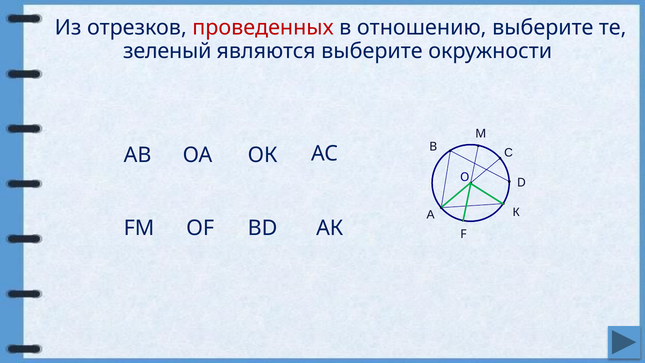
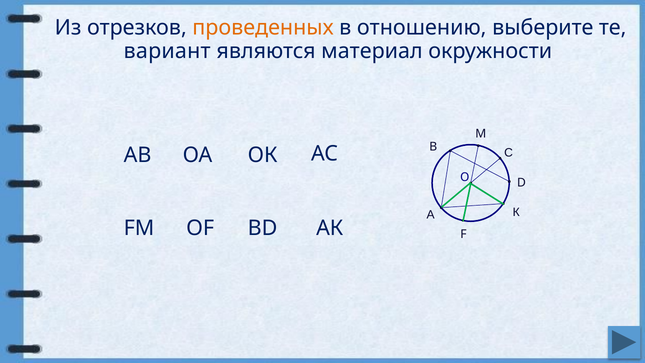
проведенных colour: red -> orange (263, 28)
зеленый: зеленый -> вариант (167, 51)
являются выберите: выберите -> материал (372, 51)
